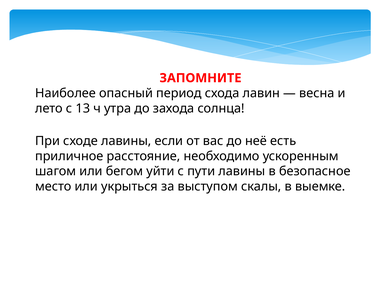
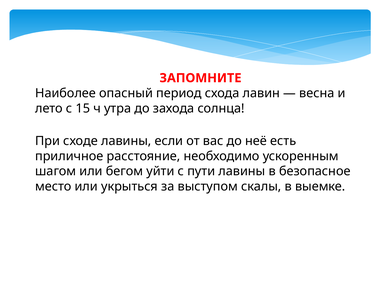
13: 13 -> 15 (83, 108)
